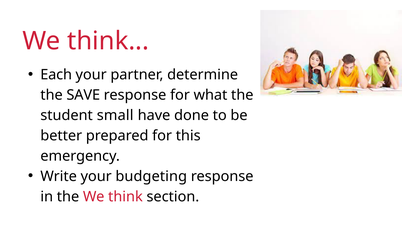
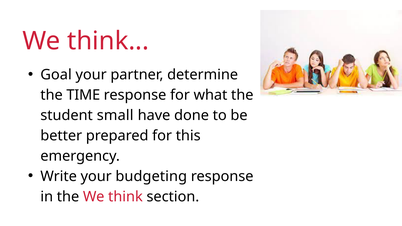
Each: Each -> Goal (56, 75)
SAVE: SAVE -> TIME (83, 95)
